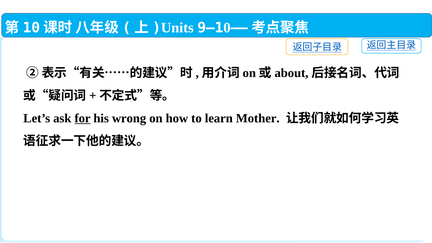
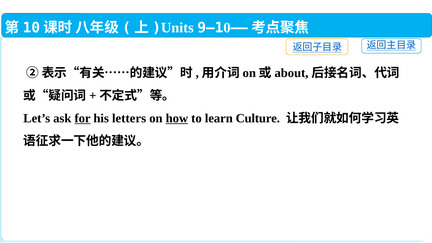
wrong: wrong -> letters (129, 118)
how underline: none -> present (177, 118)
Mother: Mother -> Culture (258, 118)
